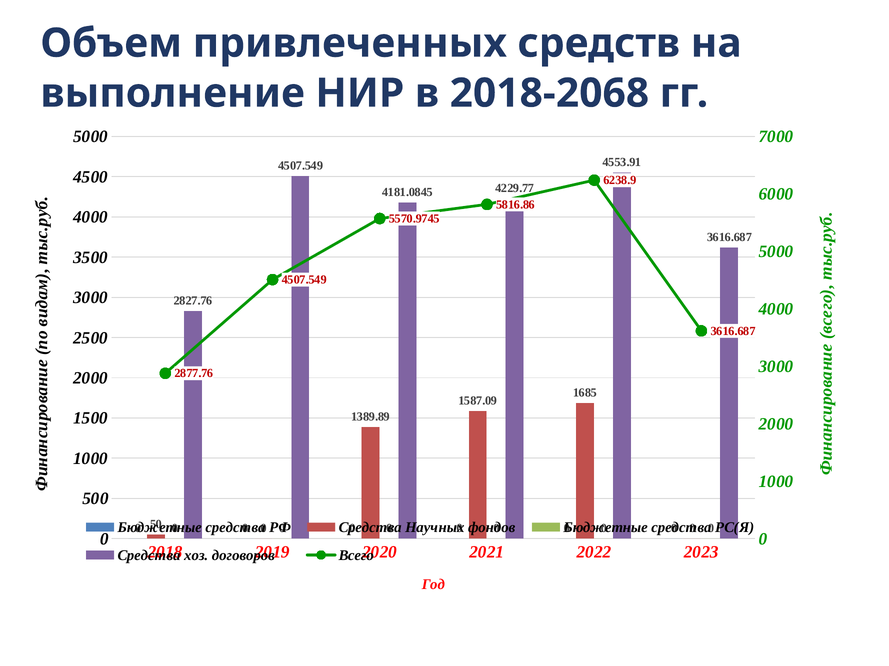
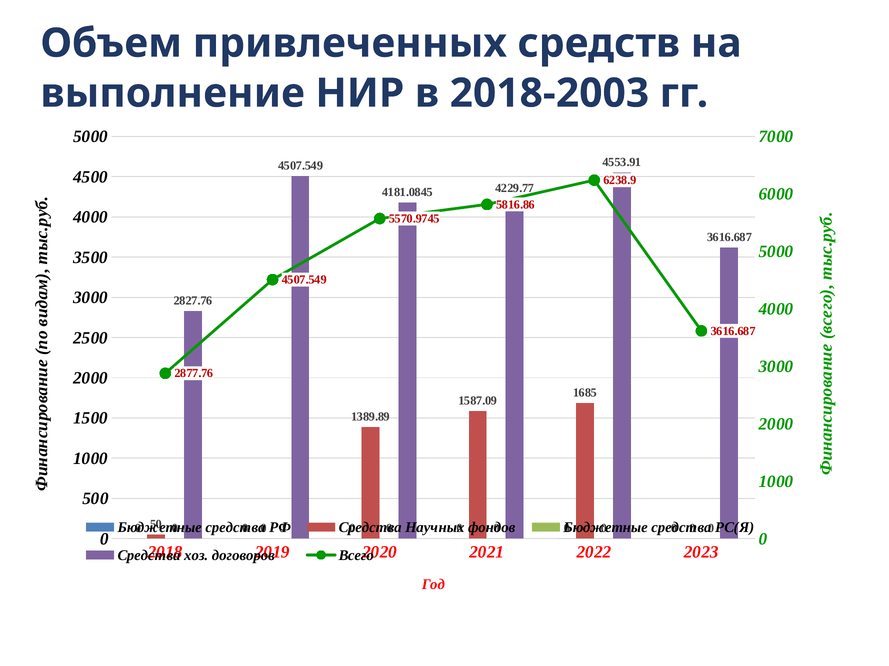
2018-2068: 2018-2068 -> 2018-2003 (549, 93)
